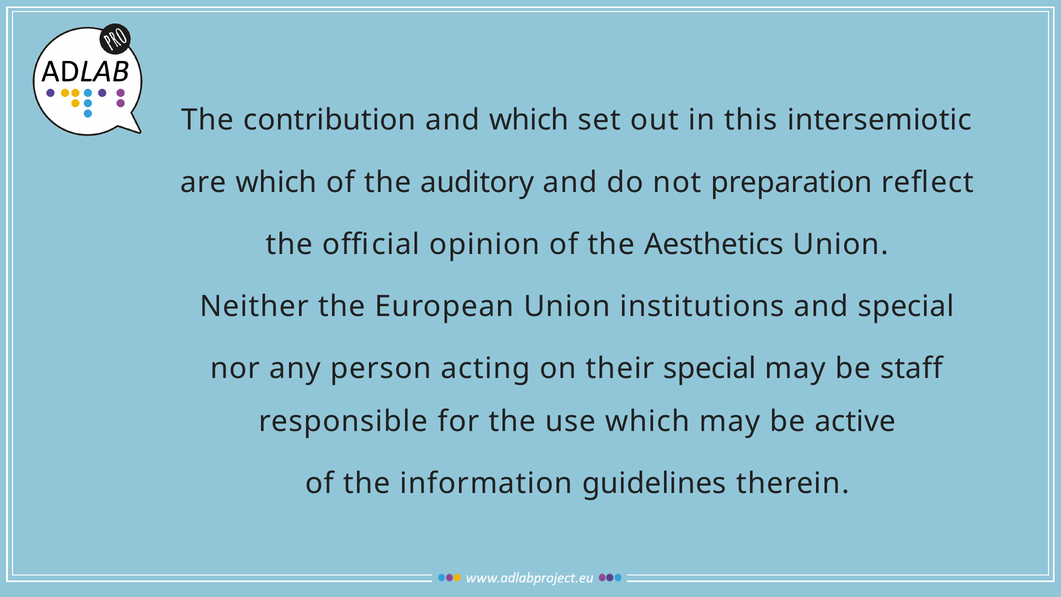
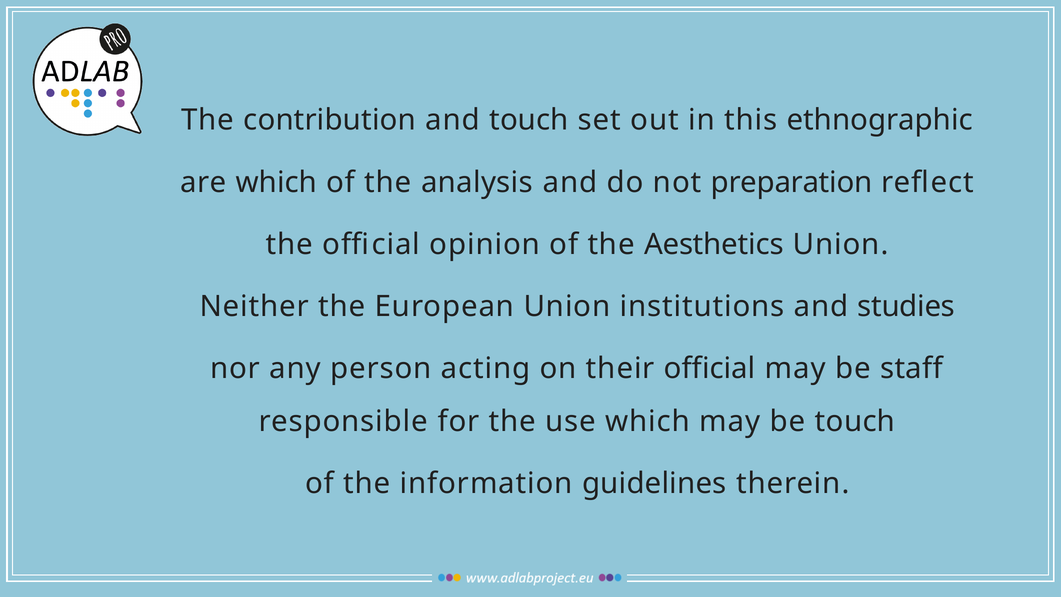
and which: which -> touch (529, 120)
intersemiotic: intersemiotic -> ethnographic (880, 120)
auditory: auditory -> analysis (477, 182)
and special: special -> studies (906, 306)
their special: special -> official (710, 368)
be active: active -> touch (855, 421)
